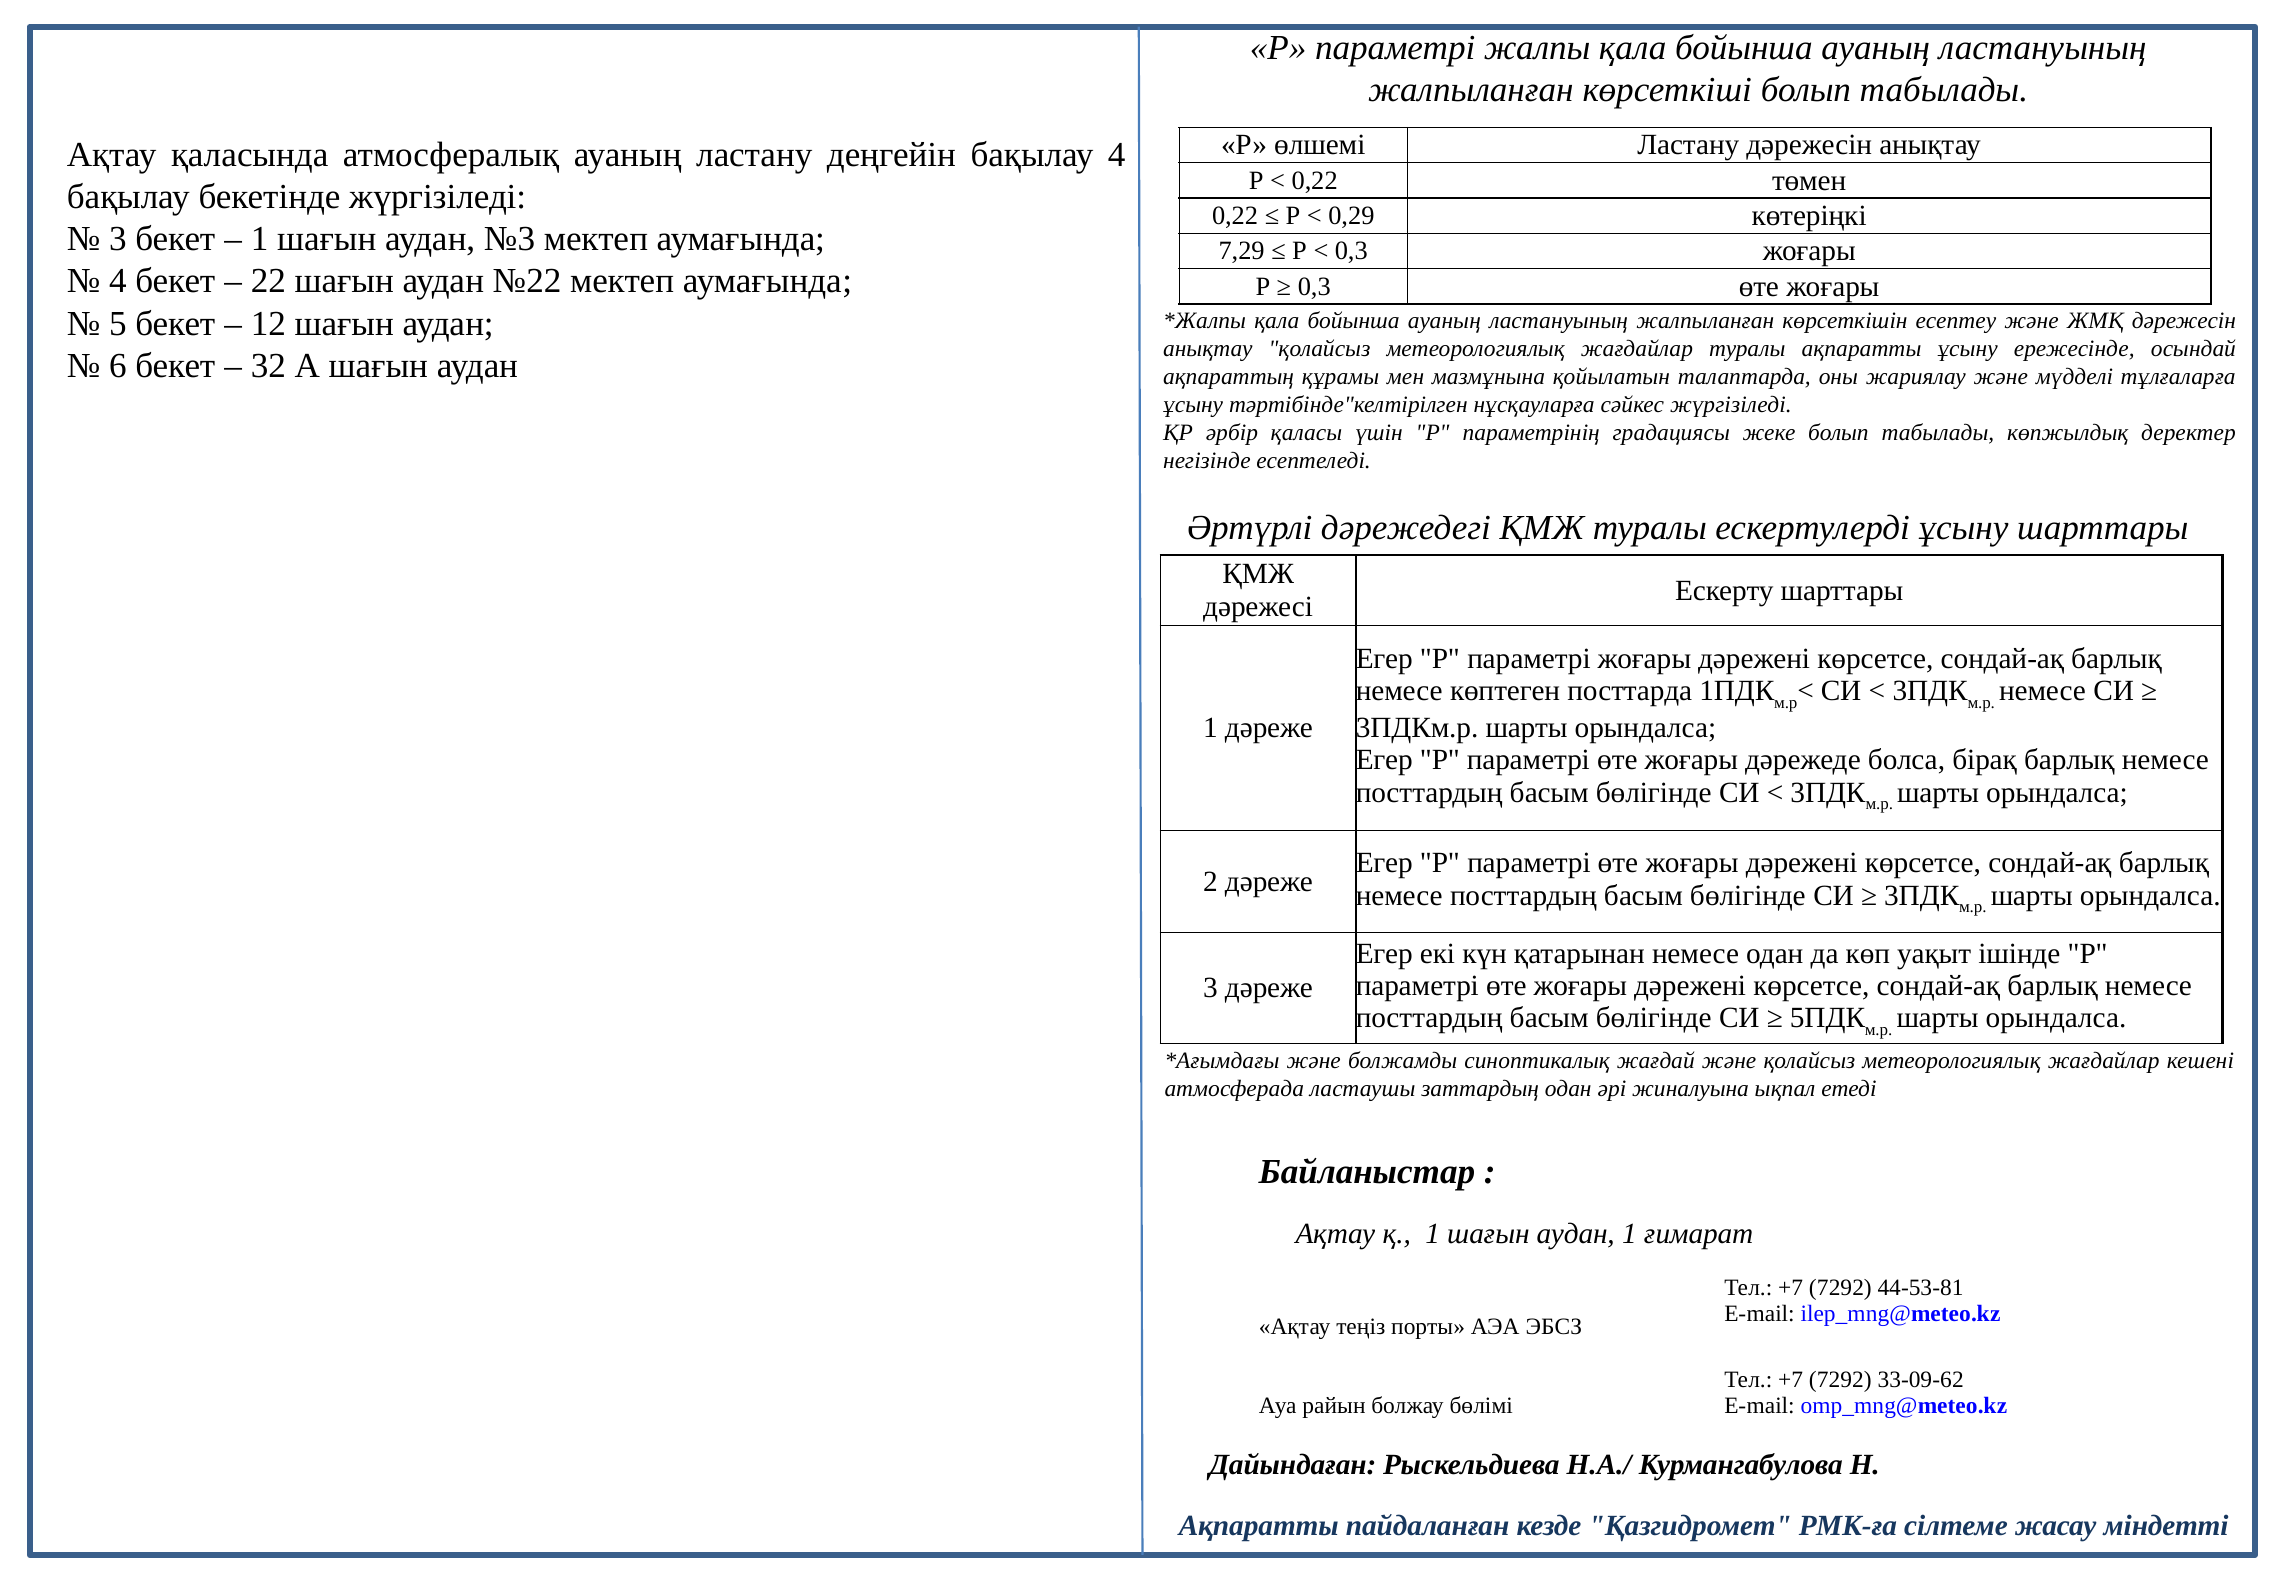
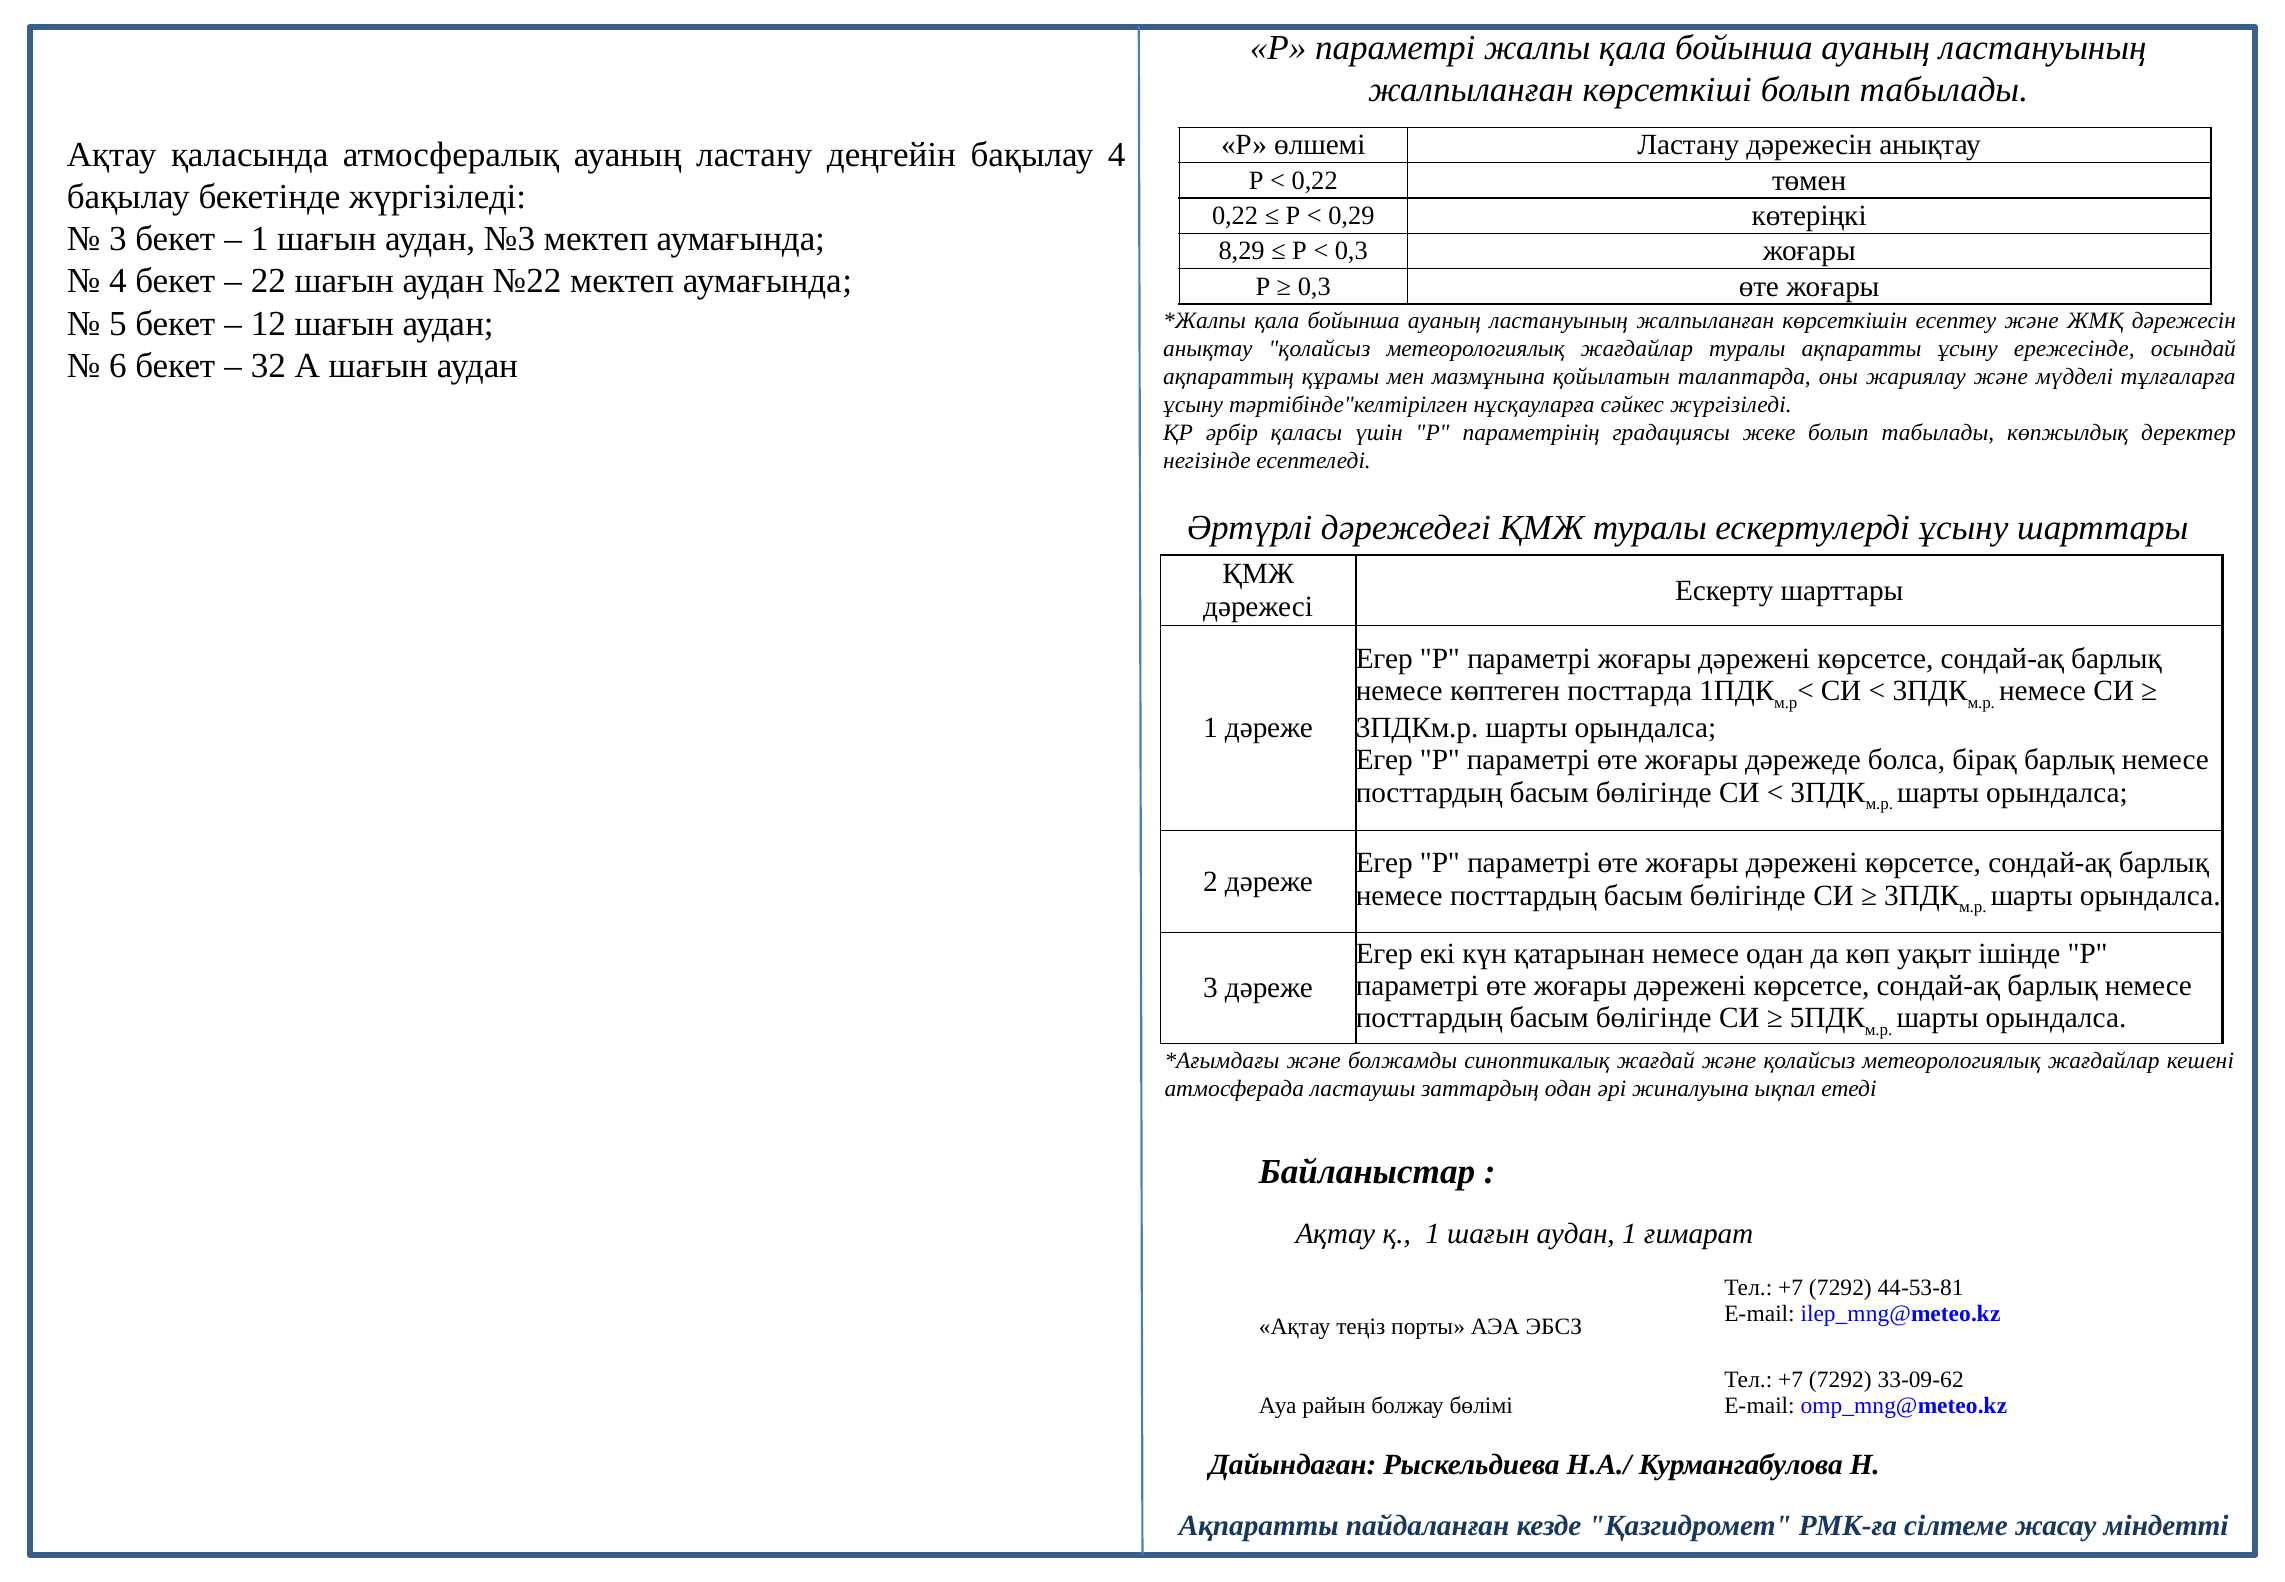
7,29: 7,29 -> 8,29 (1242, 251)
